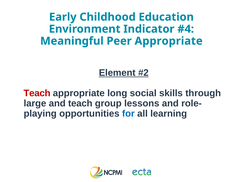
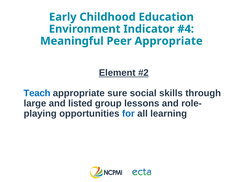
Teach colour: red -> blue (37, 93)
long: long -> sure (117, 93)
and teach: teach -> listed (80, 103)
